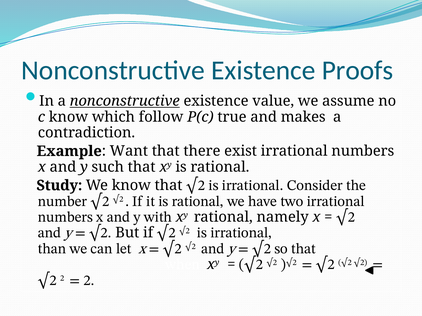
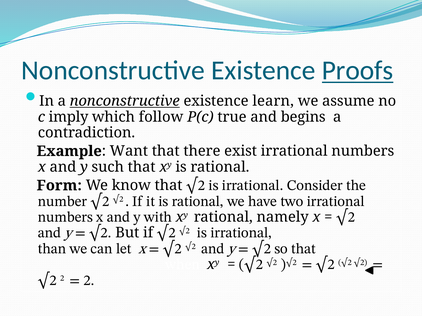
Proofs underline: none -> present (358, 71)
value: value -> learn (273, 101)
c know: know -> imply (69, 117)
makes: makes -> begins (303, 117)
Study: Study -> Form (59, 186)
